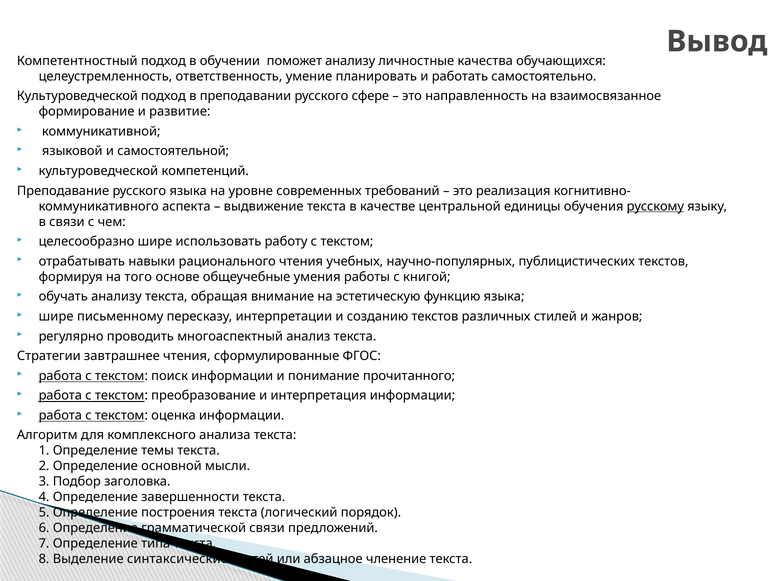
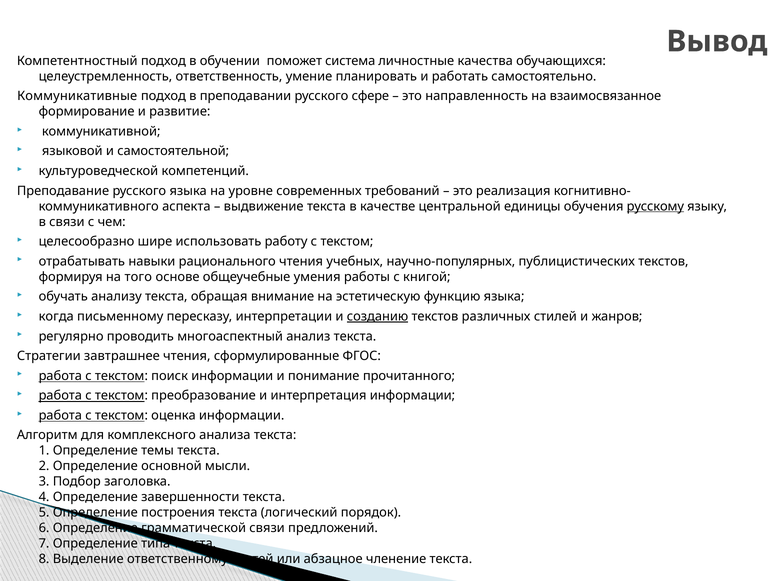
поможет анализу: анализу -> система (350, 61)
Культуроведческой: Культуроведческой -> Коммуникативные (77, 96)
шире: шире -> когда (56, 317)
созданию underline: none -> present (378, 317)
синтаксические: синтаксические -> ответственному (177, 559)
